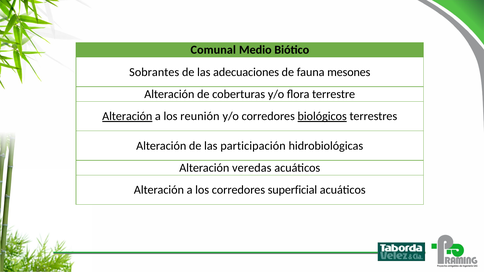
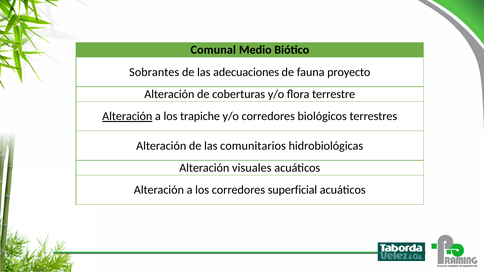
mesones: mesones -> proyecto (349, 72)
reunión: reunión -> trapiche (200, 116)
biológicos underline: present -> none (322, 116)
participación: participación -> comunitarios (253, 146)
veredas: veredas -> visuales (252, 168)
